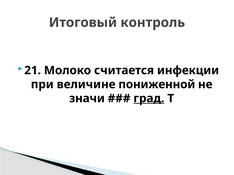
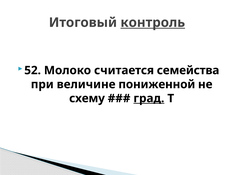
контроль underline: none -> present (153, 23)
21: 21 -> 52 (33, 71)
инфекции: инфекции -> семейства (188, 71)
значи: значи -> схему (87, 99)
